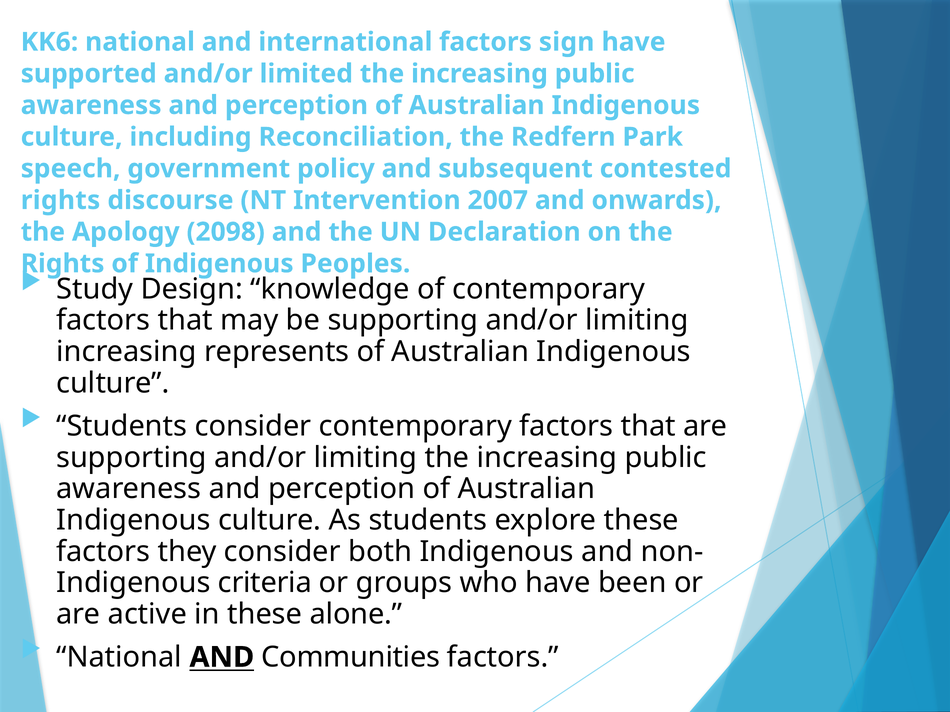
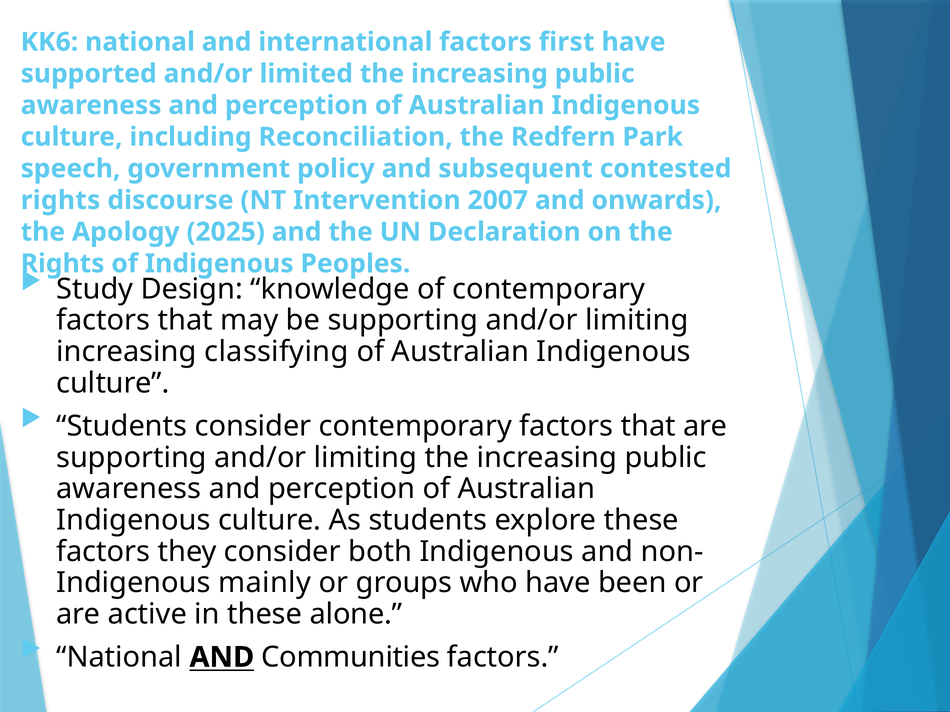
sign: sign -> first (567, 42)
2098: 2098 -> 2025 (226, 232)
represents: represents -> classifying (276, 352)
criteria: criteria -> mainly (265, 583)
